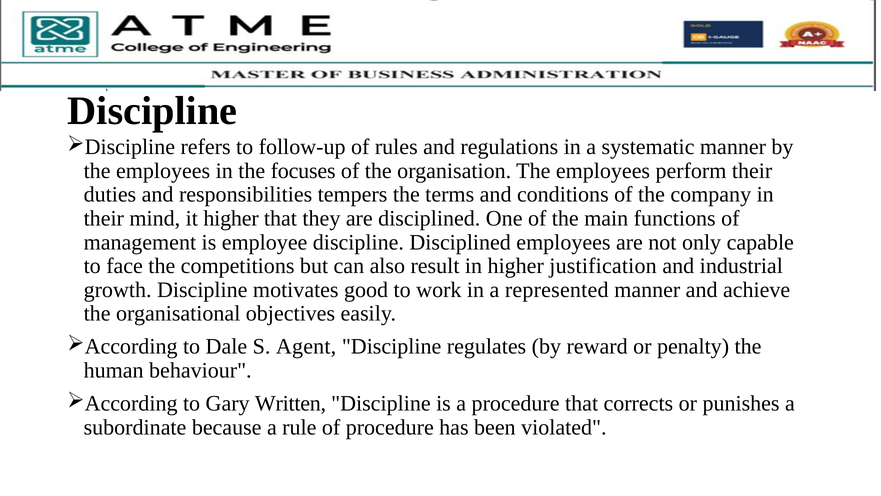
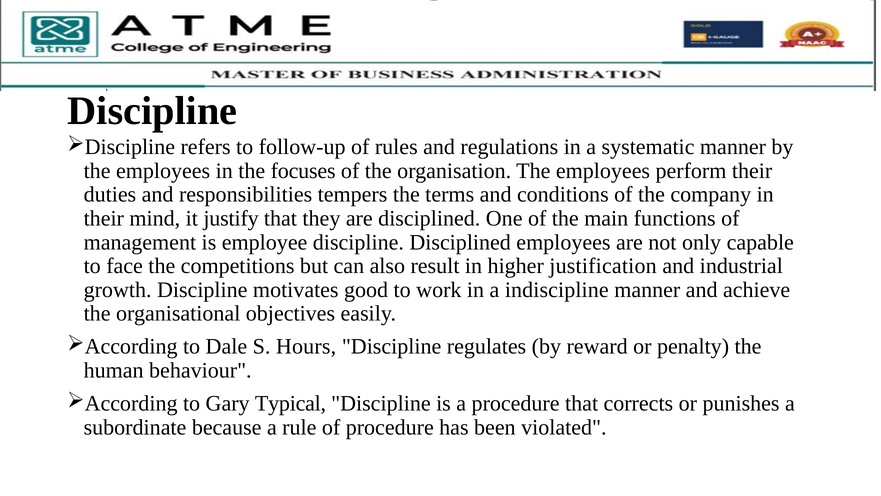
it higher: higher -> justify (231, 218)
represented: represented -> indiscipline (557, 290)
Agent: Agent -> Hours (306, 346)
Written: Written -> Typical (291, 403)
